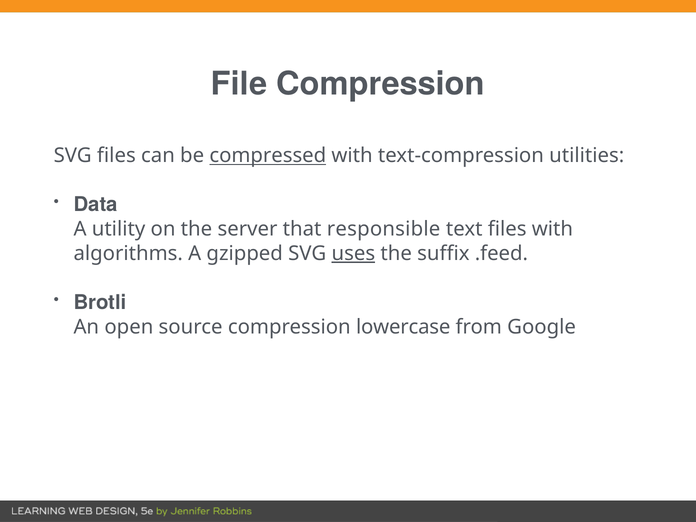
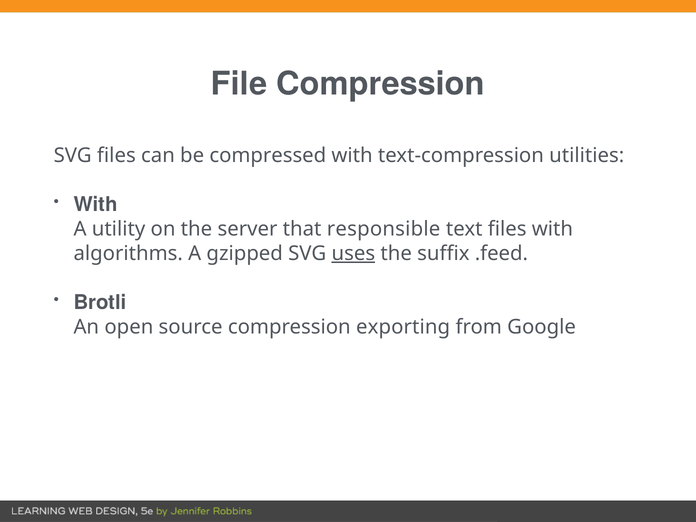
compressed underline: present -> none (268, 156)
Data: Data -> With (96, 205)
lowercase: lowercase -> exporting (403, 327)
